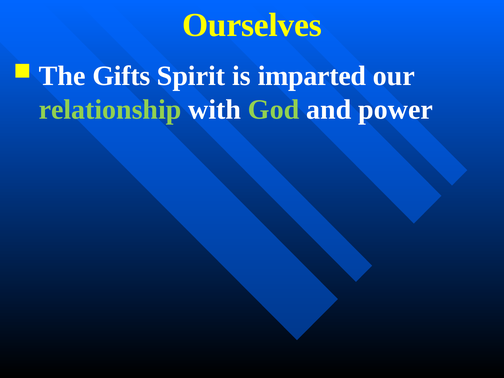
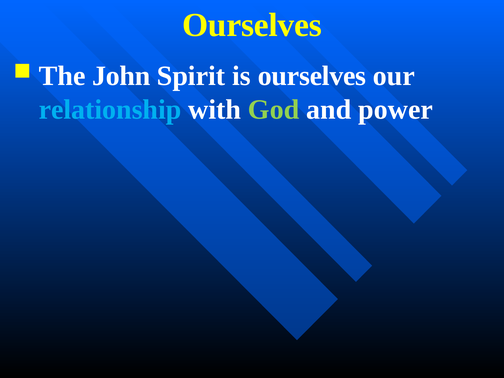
Gifts: Gifts -> John (121, 76)
is imparted: imparted -> ourselves (312, 76)
relationship colour: light green -> light blue (110, 109)
